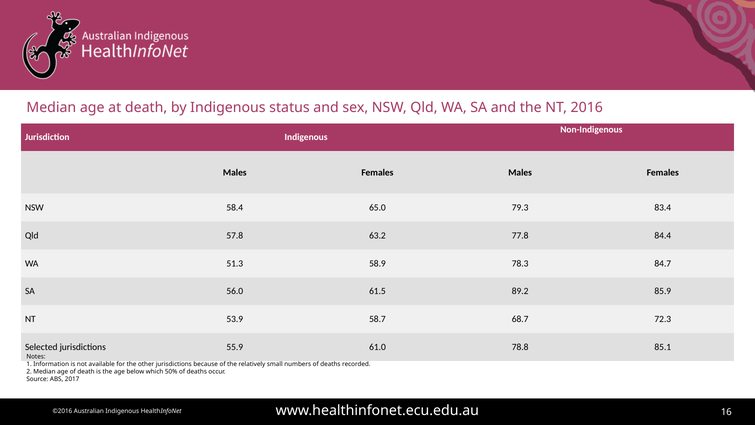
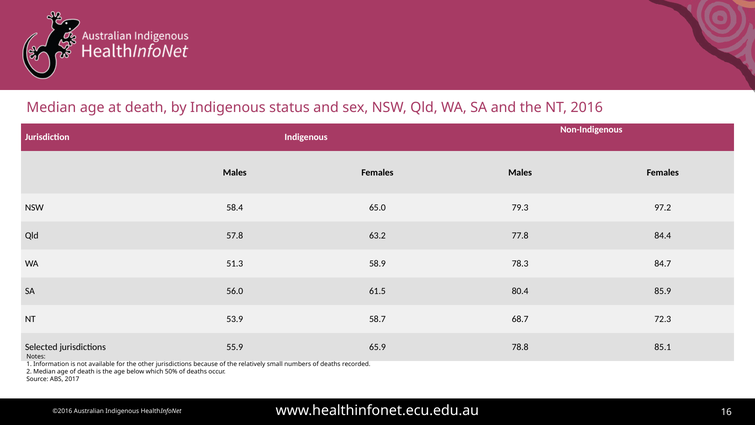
83.4: 83.4 -> 97.2 (663, 207)
89.2: 89.2 -> 80.4 (520, 291)
61.0: 61.0 -> 65.9 (377, 347)
